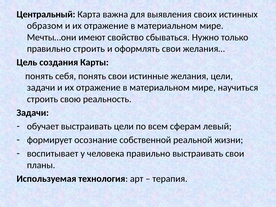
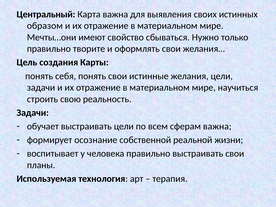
правильно строить: строить -> творите (89, 49)
сферам левый: левый -> важна (217, 126)
